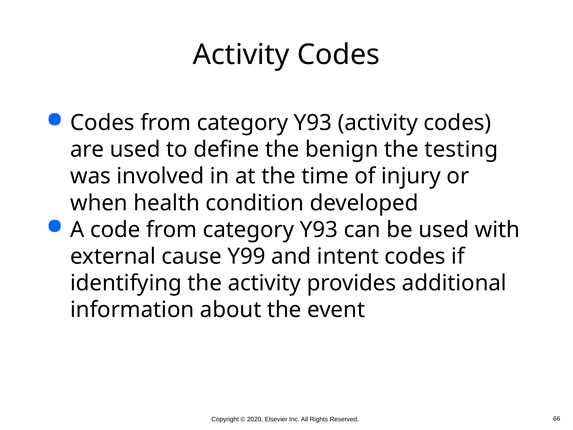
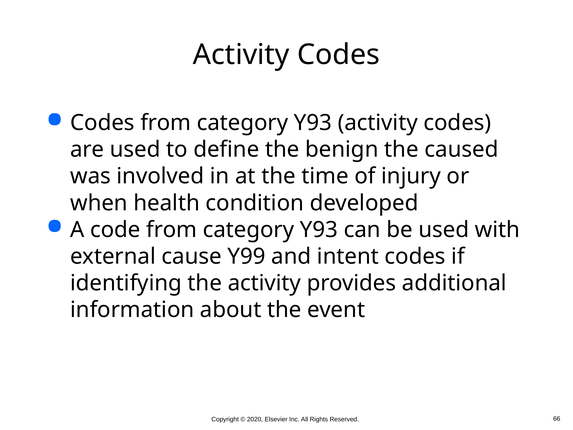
testing: testing -> caused (461, 149)
